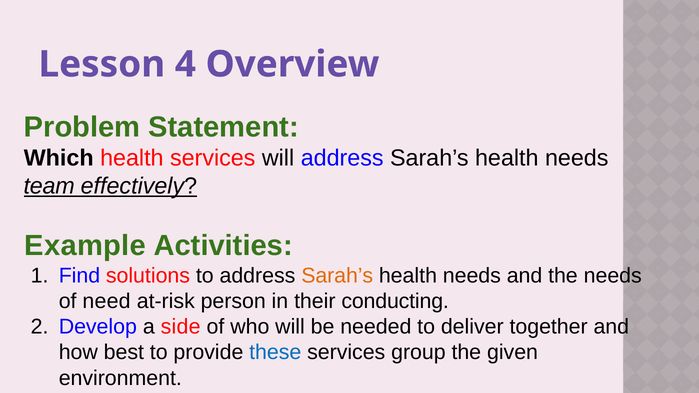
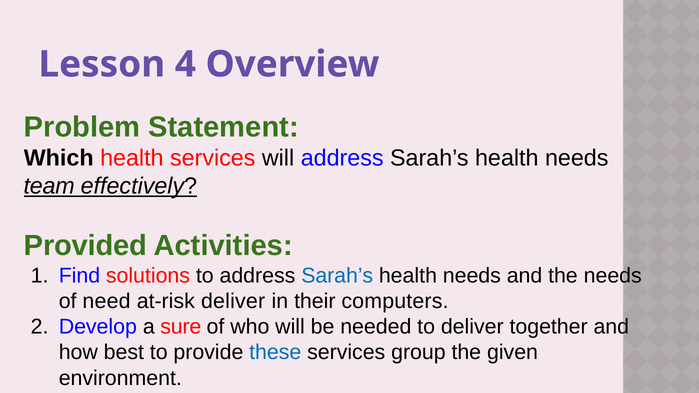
Example: Example -> Provided (85, 246)
Sarah’s colour: orange -> blue (337, 276)
at-risk person: person -> deliver (233, 301)
conducting: conducting -> computers (395, 301)
side: side -> sure (181, 327)
